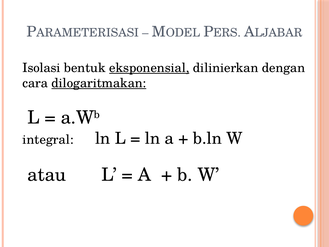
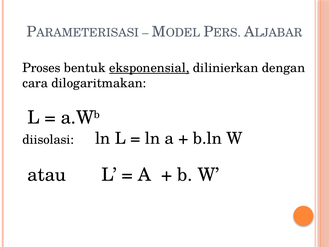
Isolasi: Isolasi -> Proses (41, 68)
dilogaritmakan underline: present -> none (99, 83)
integral: integral -> diisolasi (48, 139)
